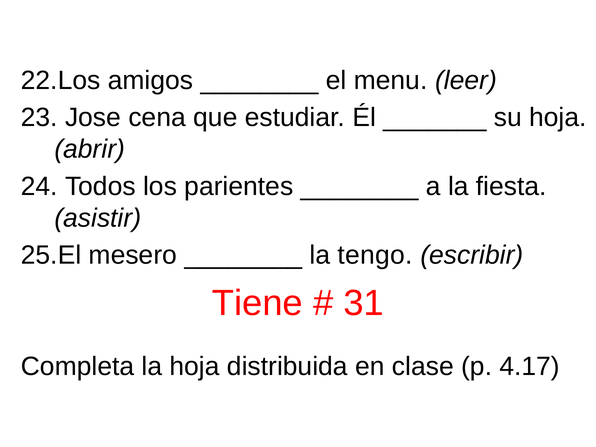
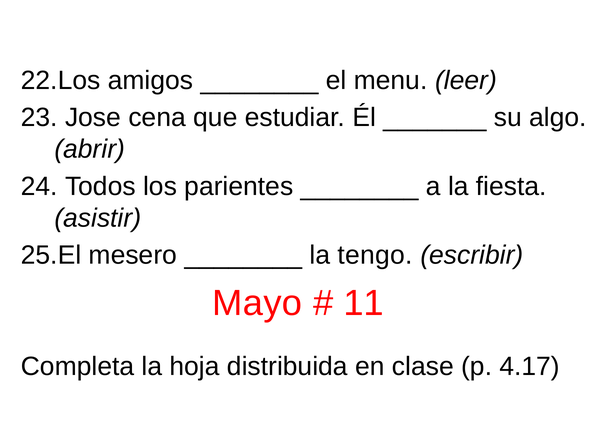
su hoja: hoja -> algo (558, 117)
Tiene: Tiene -> Mayo (257, 303)
31: 31 -> 11 (364, 303)
